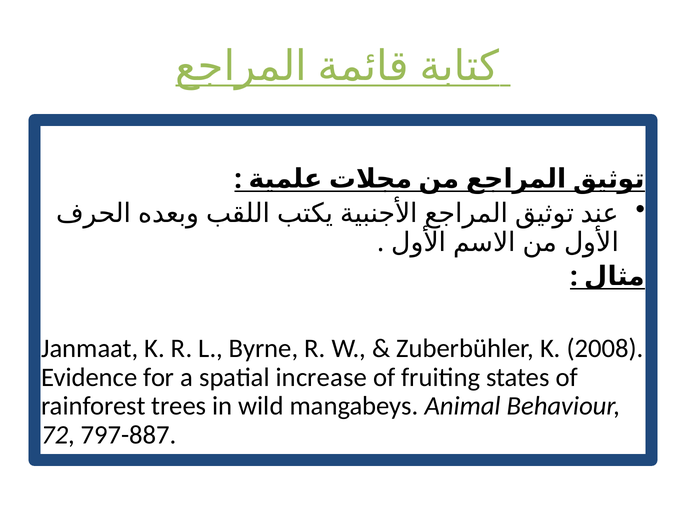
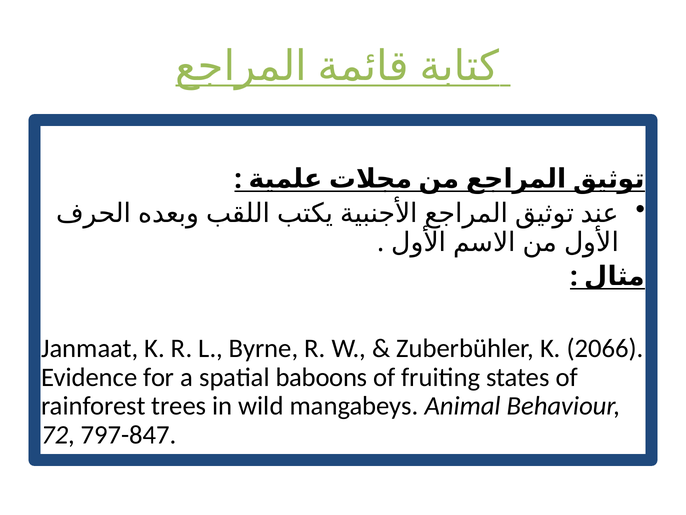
2008: 2008 -> 2066 (605, 348)
increase: increase -> baboons (322, 377)
797-887: 797-887 -> 797-847 (129, 435)
